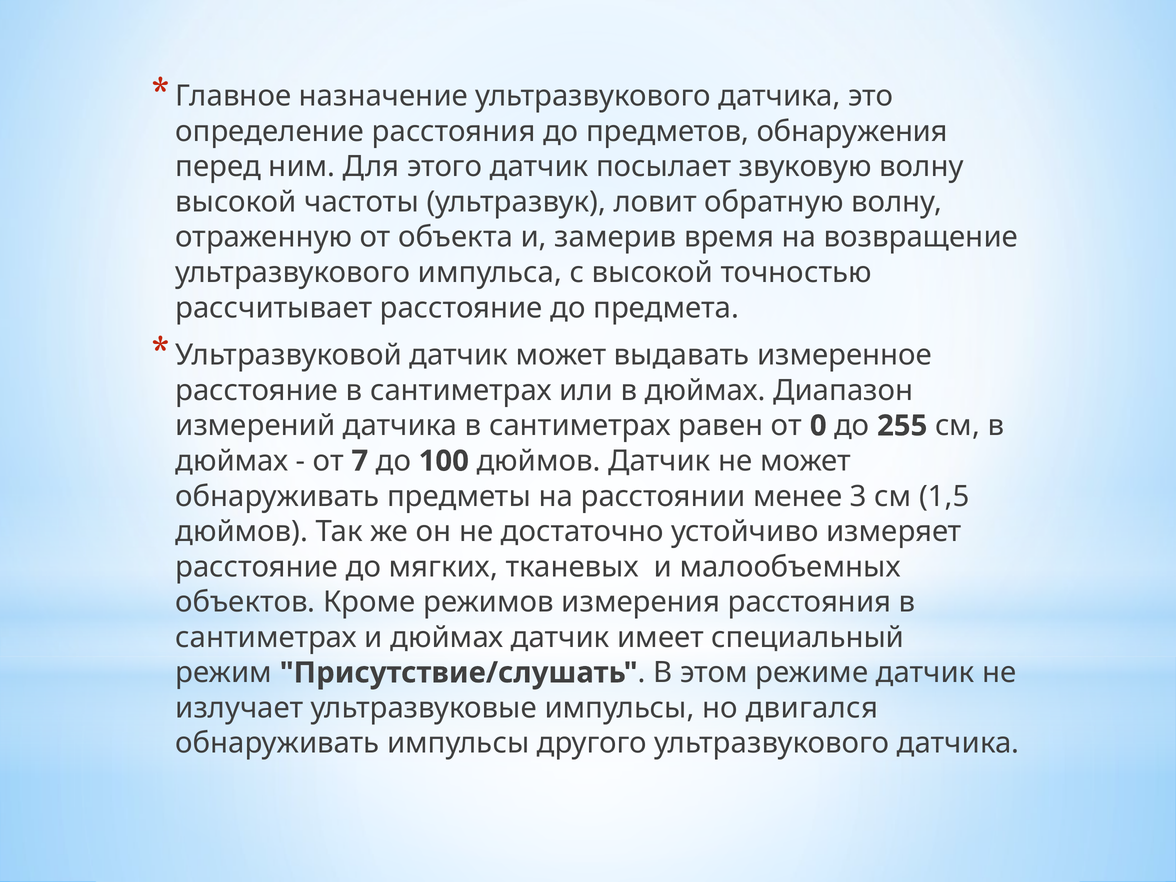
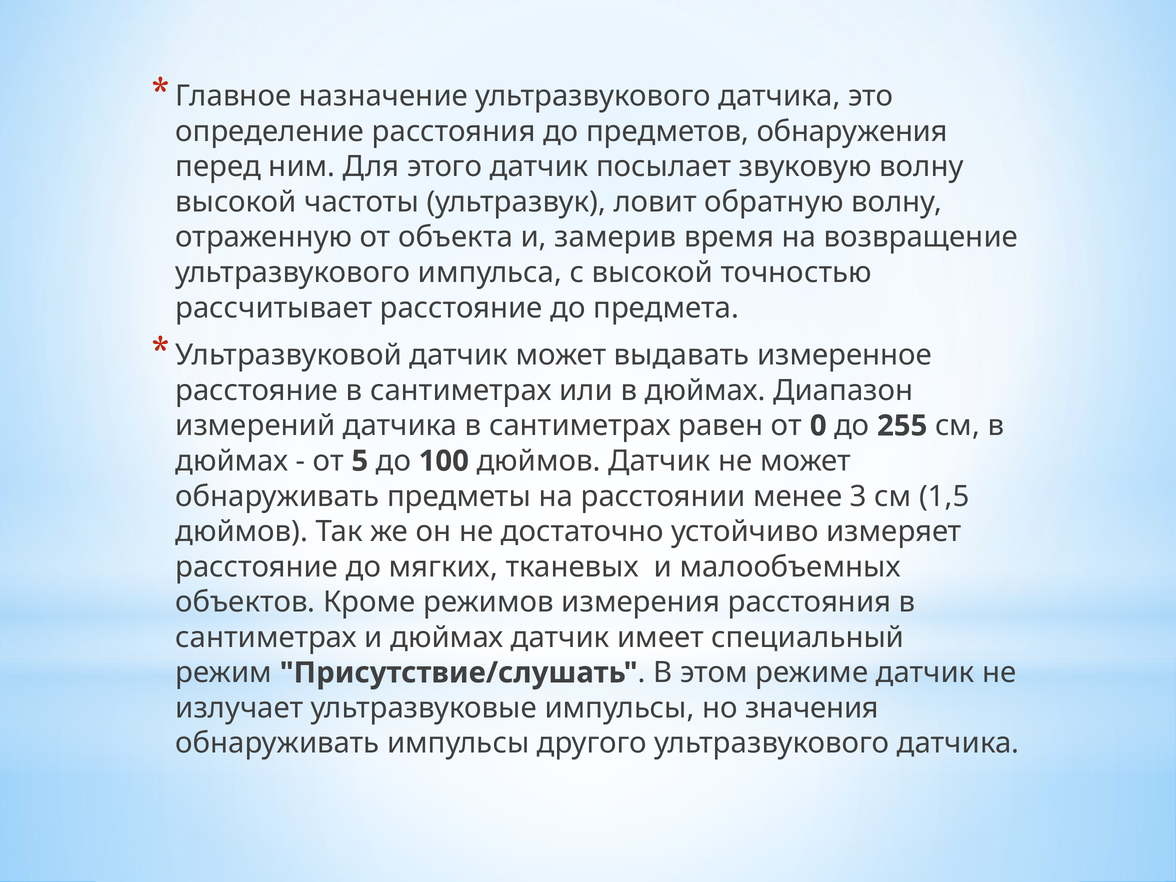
7: 7 -> 5 (360, 461)
двигался: двигался -> значения (812, 708)
